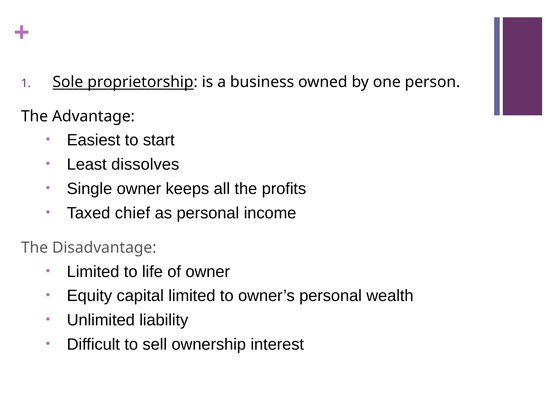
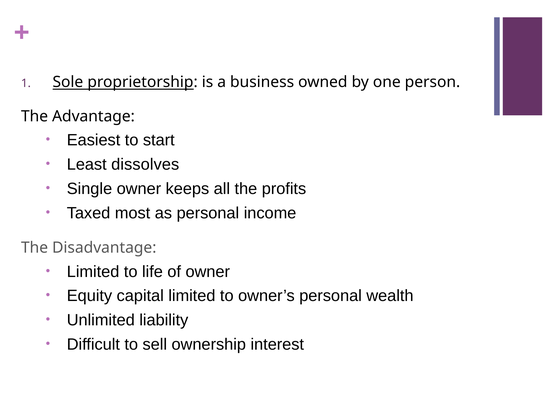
chief: chief -> most (133, 213)
